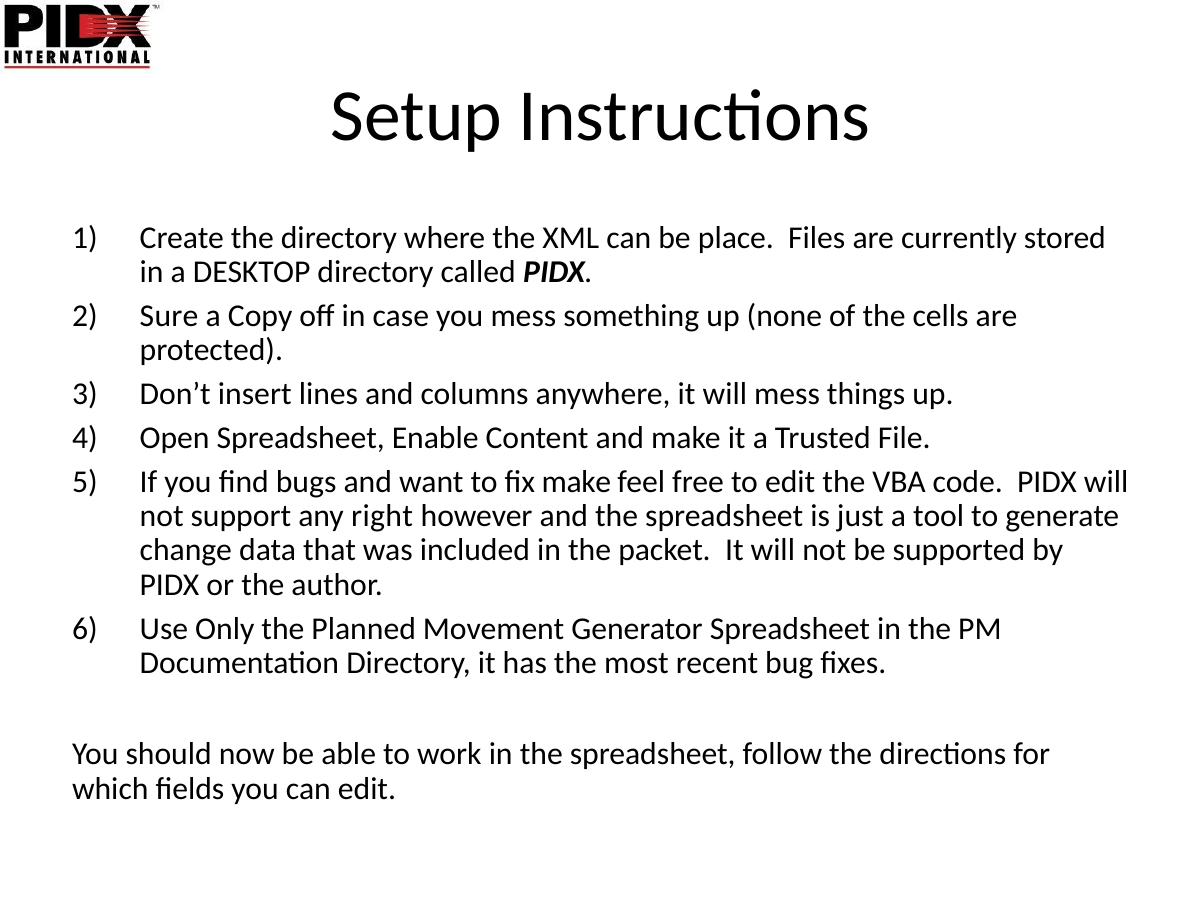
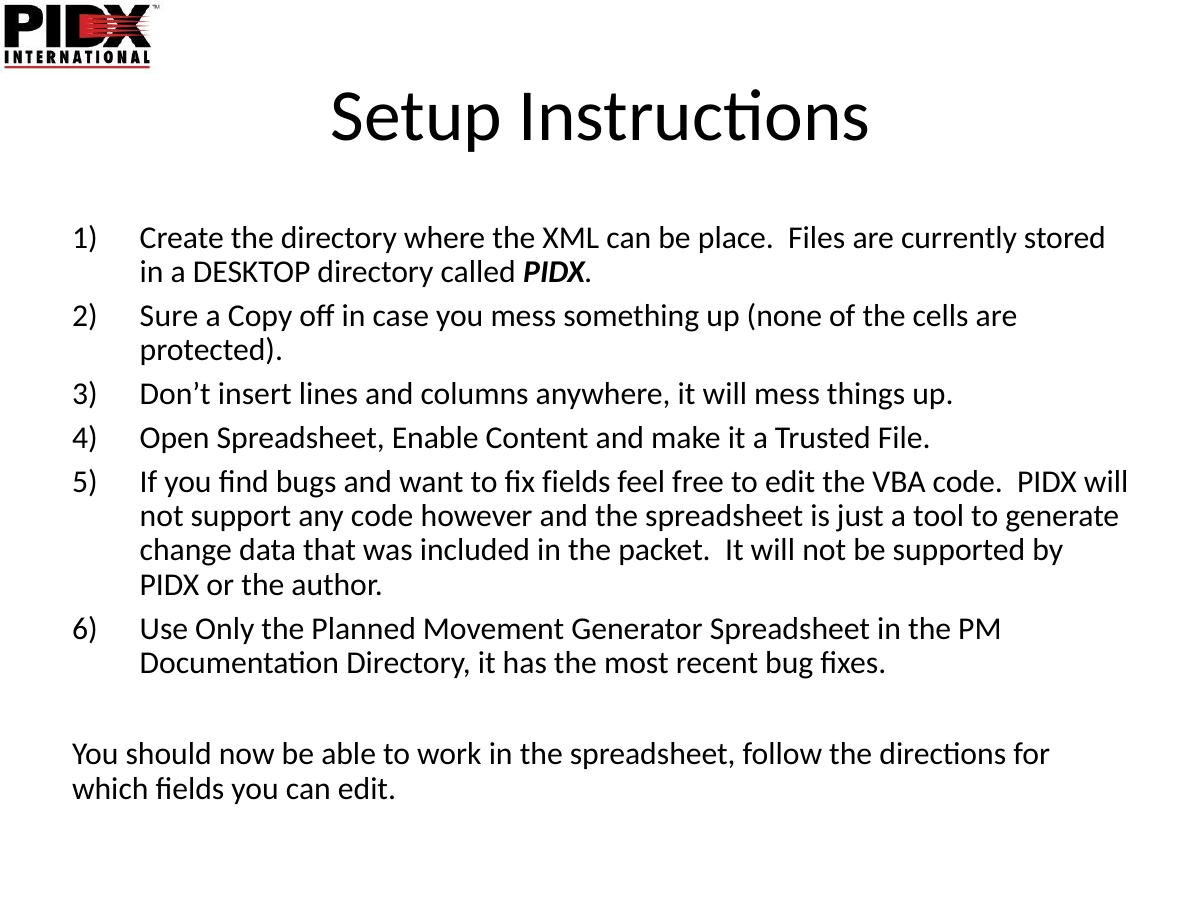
fix make: make -> fields (576, 482)
any right: right -> code (382, 516)
